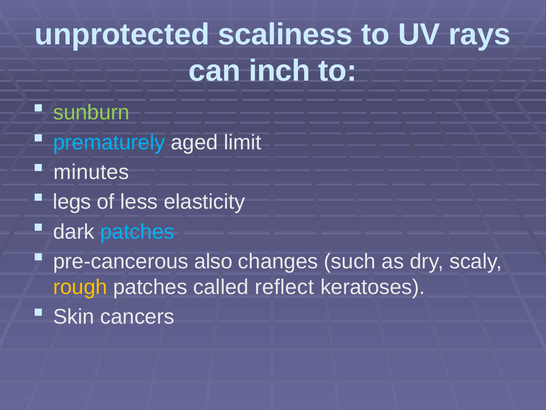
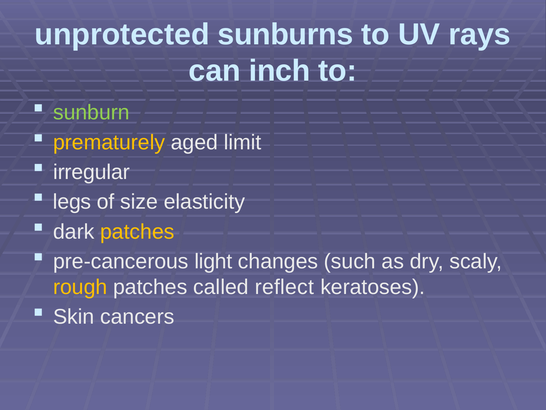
scaliness: scaliness -> sunburns (285, 34)
prematurely colour: light blue -> yellow (109, 142)
minutes: minutes -> irregular (92, 172)
less: less -> size (139, 202)
patches colour: light blue -> yellow (137, 231)
also: also -> light (213, 261)
